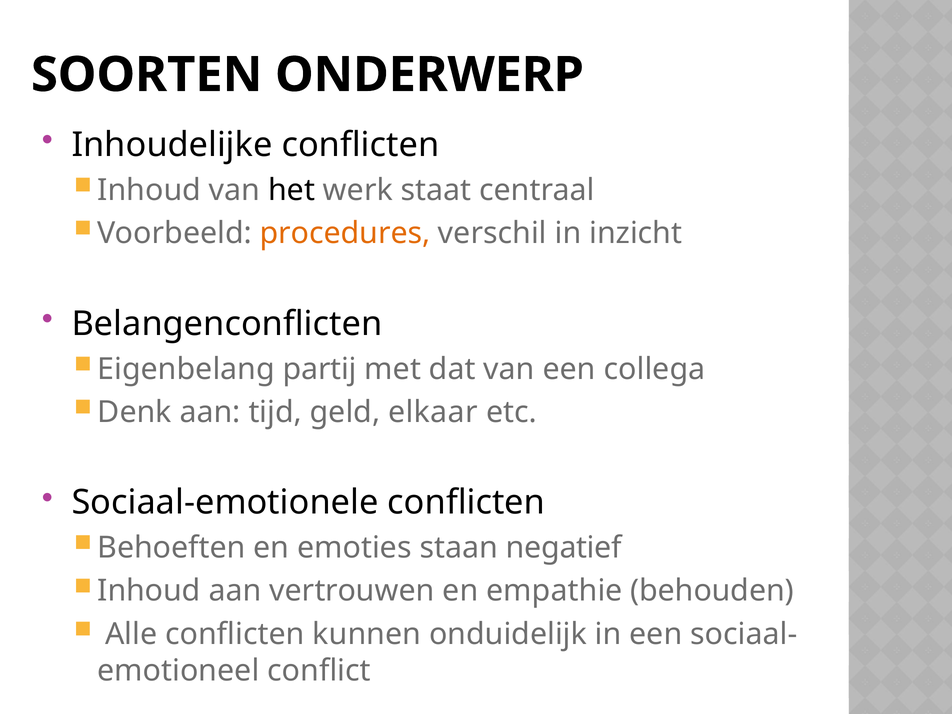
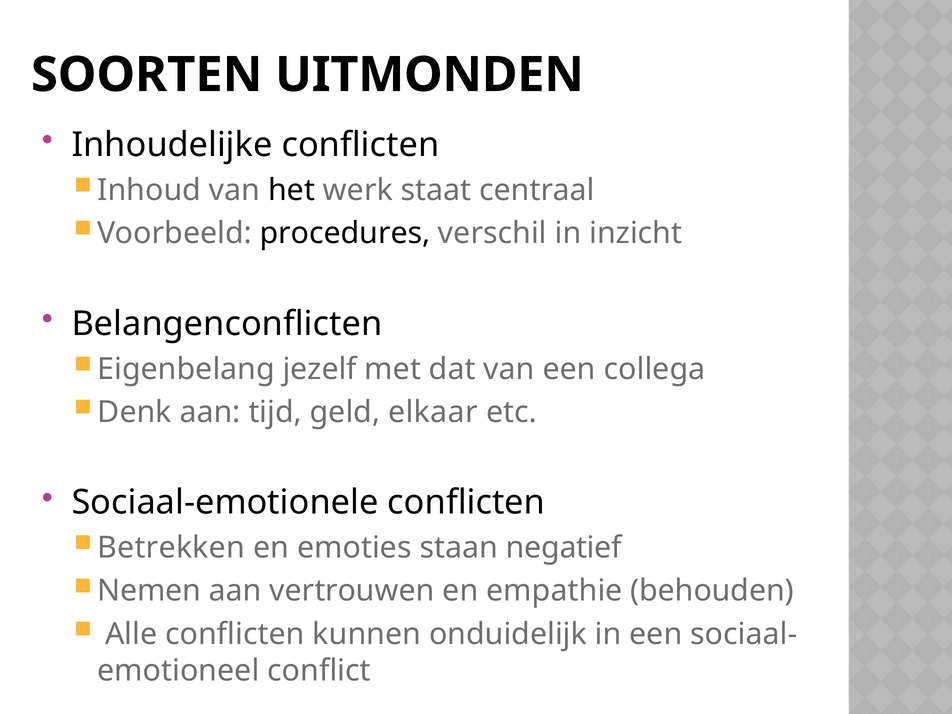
ONDERWERP: ONDERWERP -> UITMONDEN (430, 75)
procedures colour: orange -> black (345, 233)
partij: partij -> jezelf (320, 369)
Behoeften: Behoeften -> Betrekken (171, 548)
Inhoud: Inhoud -> Nemen (149, 591)
